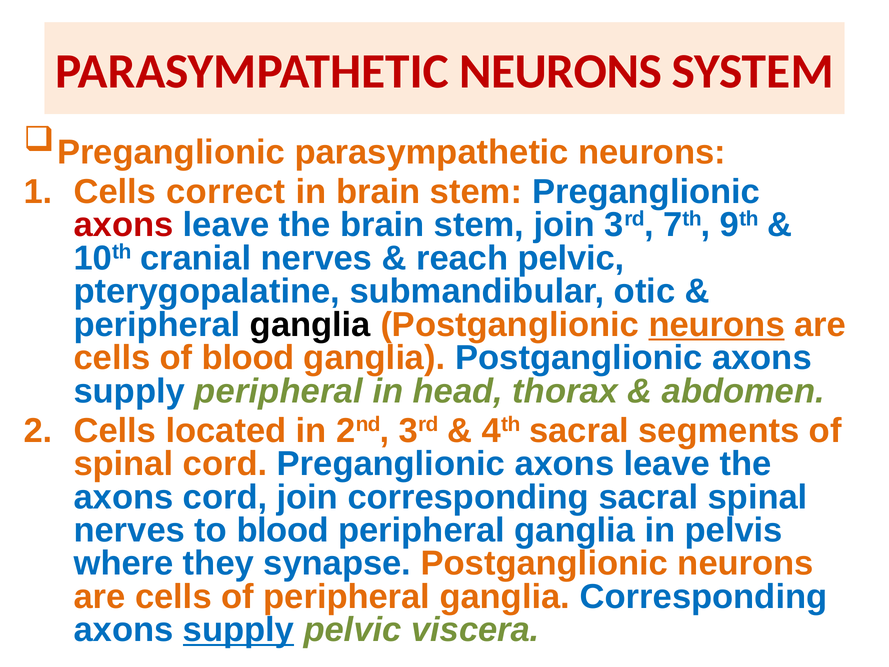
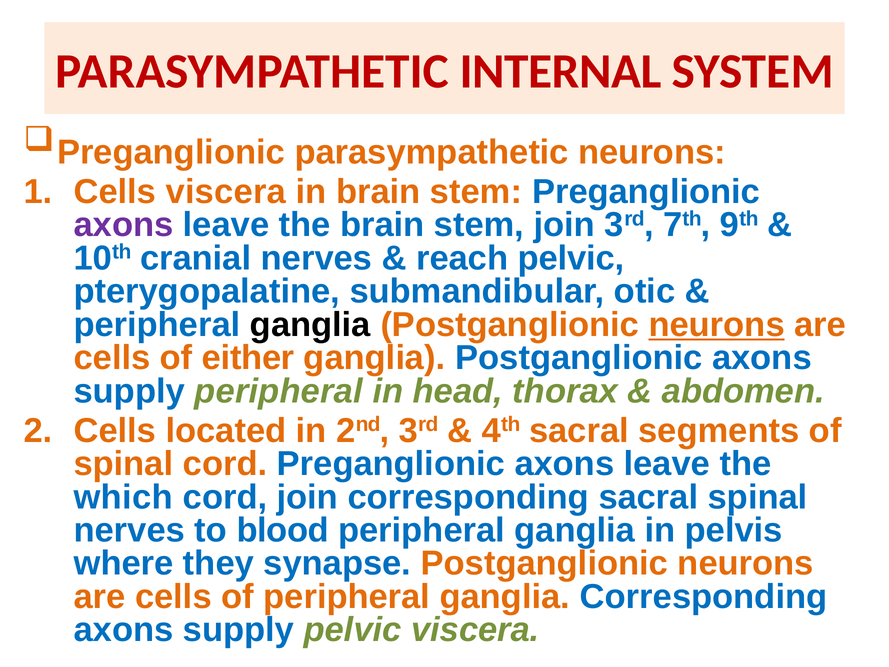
NEURONS: NEURONS -> INTERNAL (561, 72)
Cells correct: correct -> viscera (226, 192)
axons colour: red -> purple (124, 225)
of blood: blood -> either (248, 358)
axons: axons -> which (123, 497)
supply underline: present -> none (239, 630)
